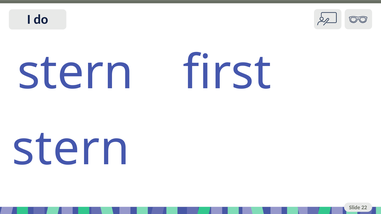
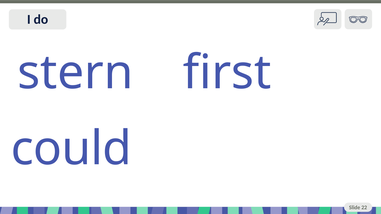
stern: stern -> could (71, 149)
